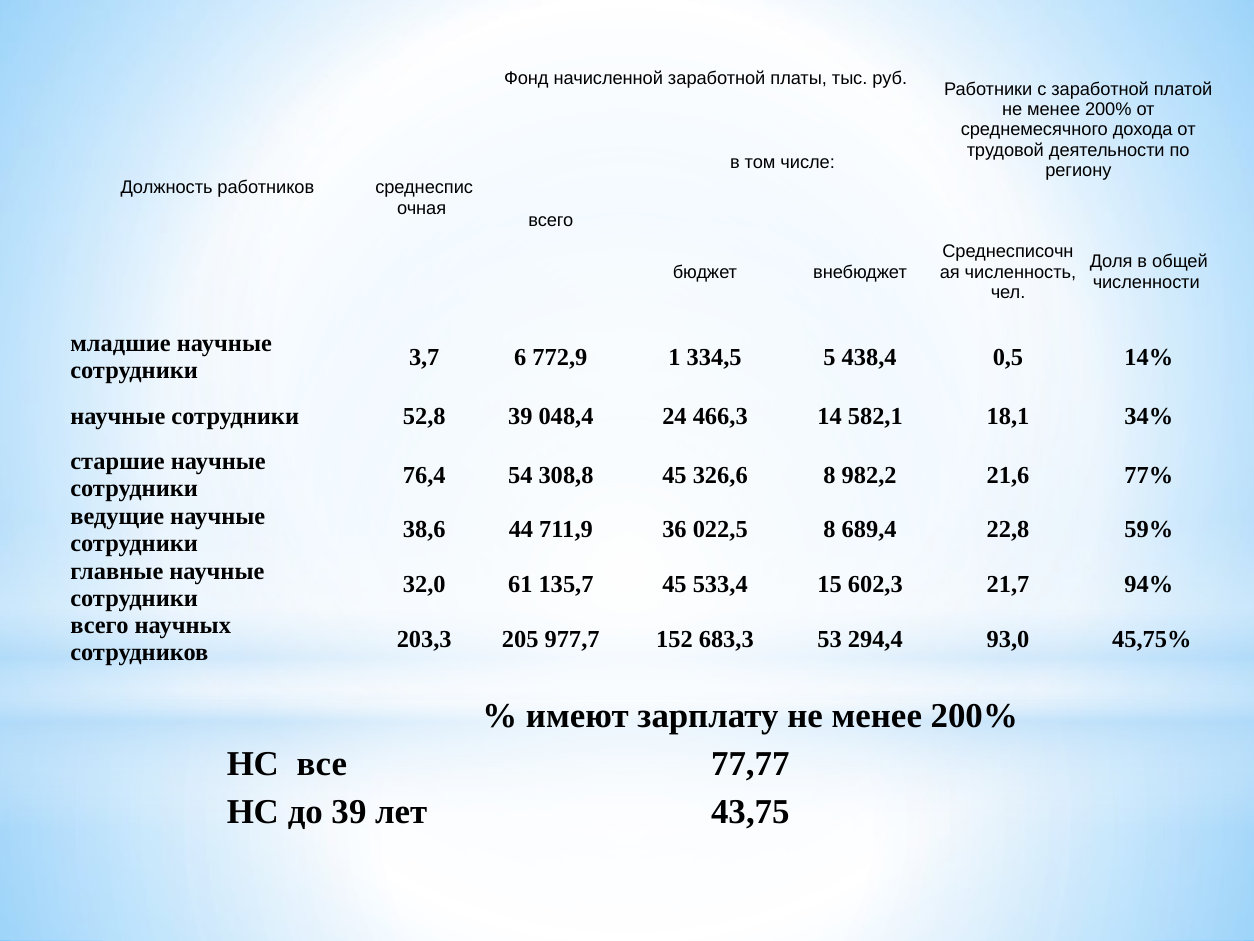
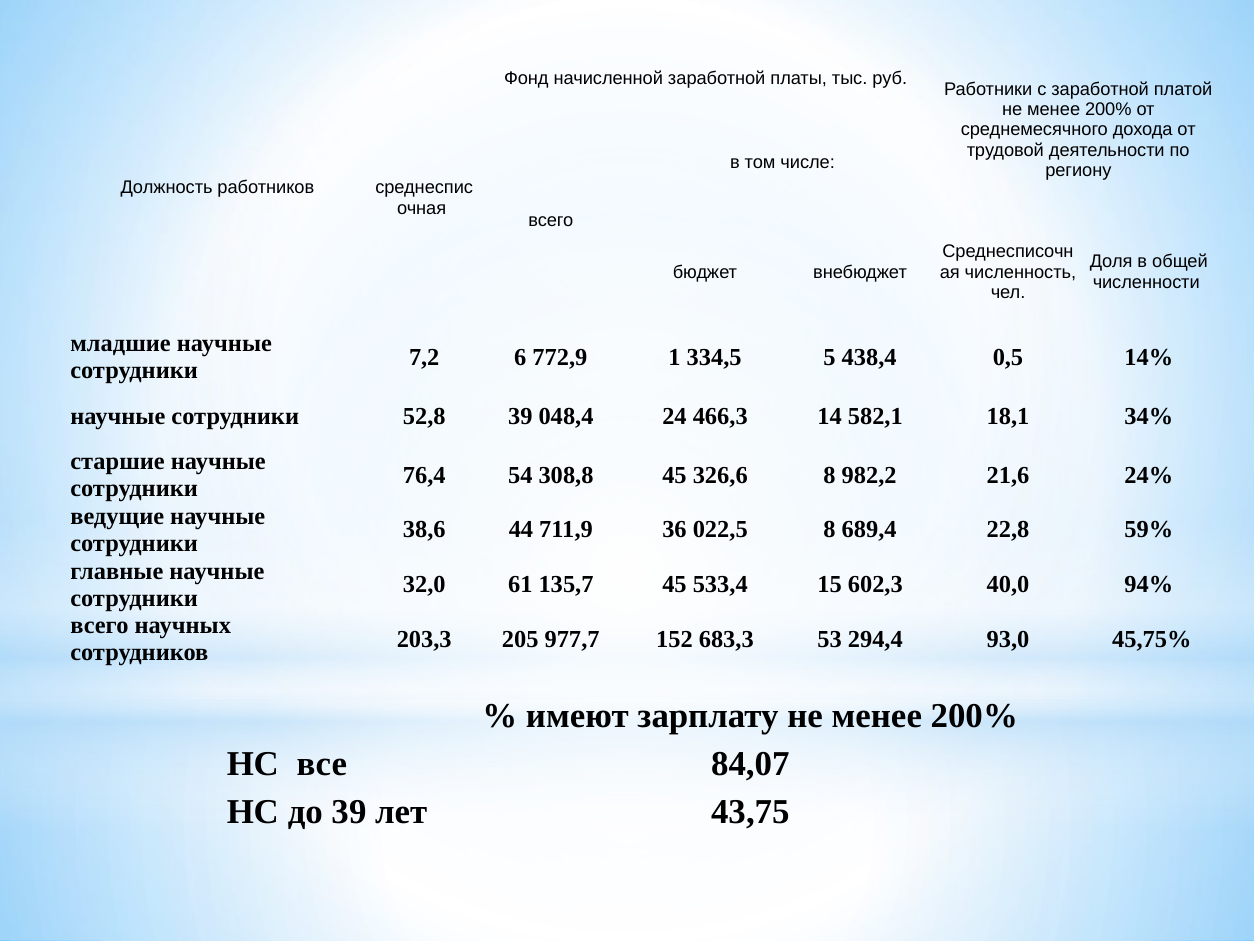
3,7: 3,7 -> 7,2 (424, 357)
77%: 77% -> 24% (1149, 475)
21,7: 21,7 -> 40,0 (1008, 584)
77,77: 77,77 -> 84,07 (750, 764)
